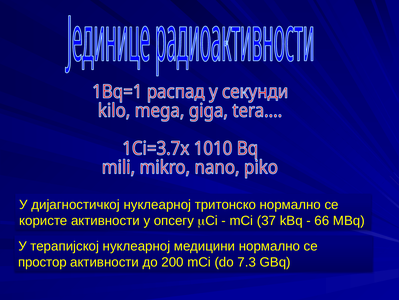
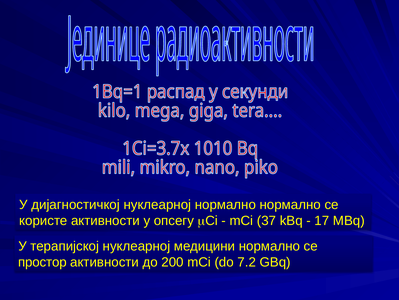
нуклеарној тритонско: тритонско -> нормално (225, 204)
66: 66 -> 17 (322, 220)
7.3: 7.3 -> 7.2 (247, 262)
